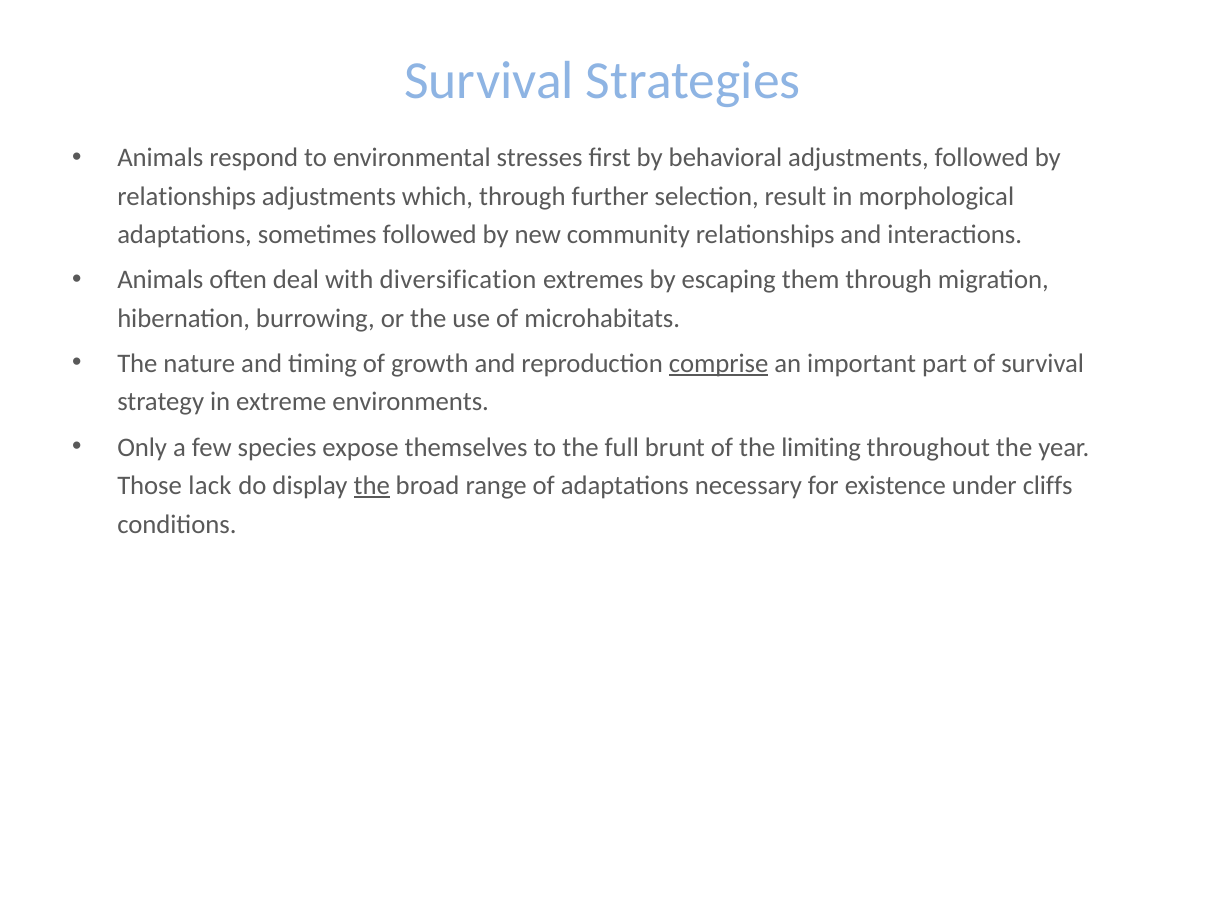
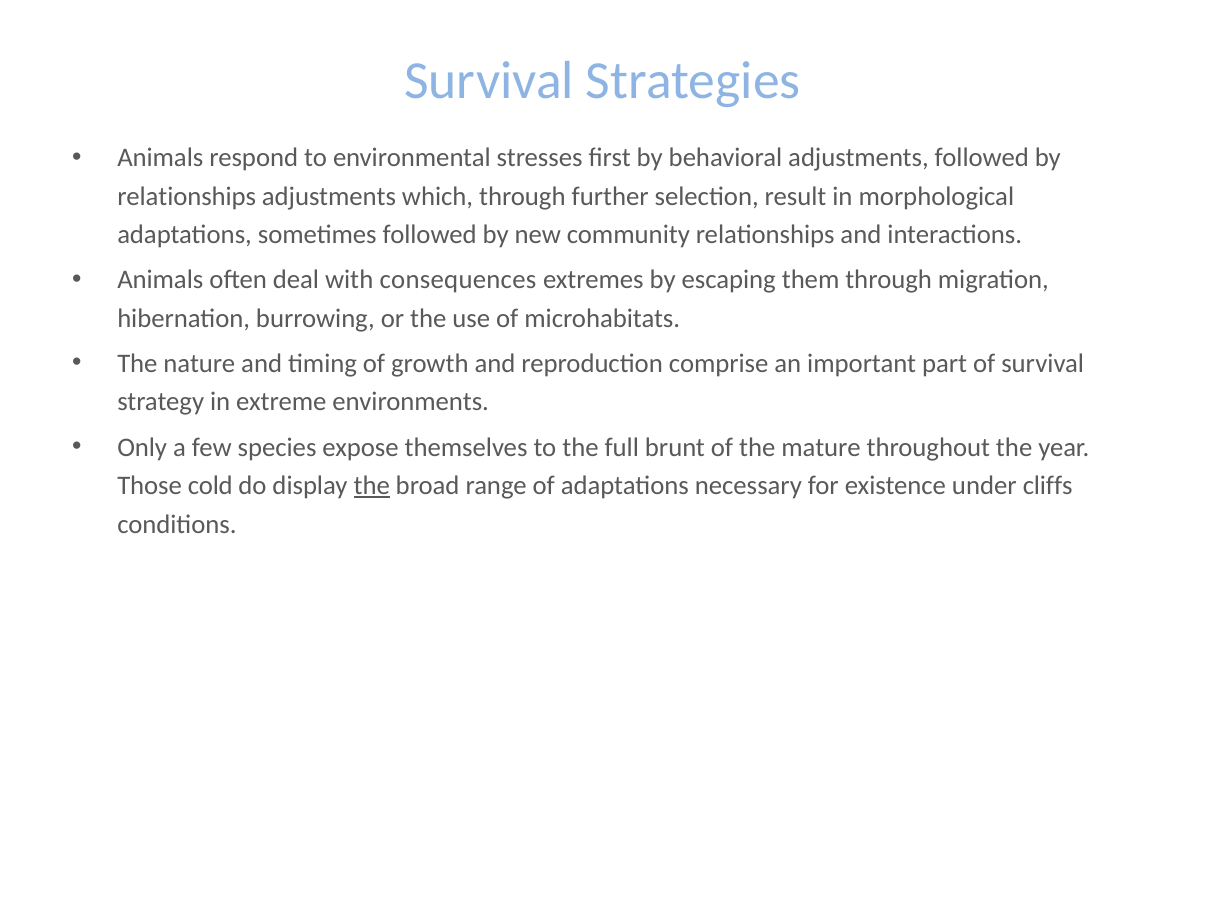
diversification: diversification -> consequences (458, 280)
comprise underline: present -> none (719, 363)
limiting: limiting -> mature (821, 447)
lack: lack -> cold (210, 486)
